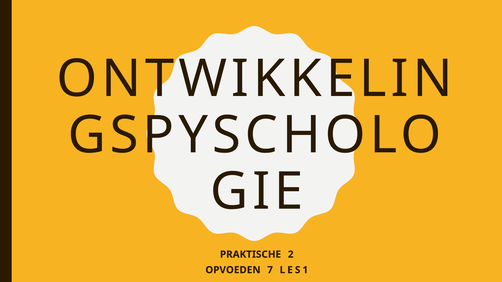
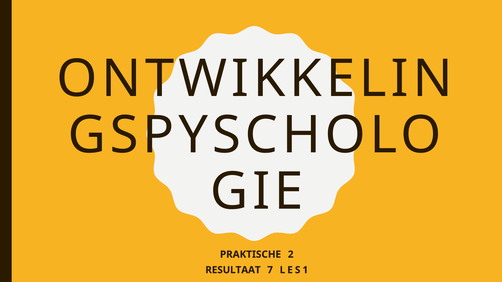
OPVOEDEN: OPVOEDEN -> RESULTAAT (233, 270)
